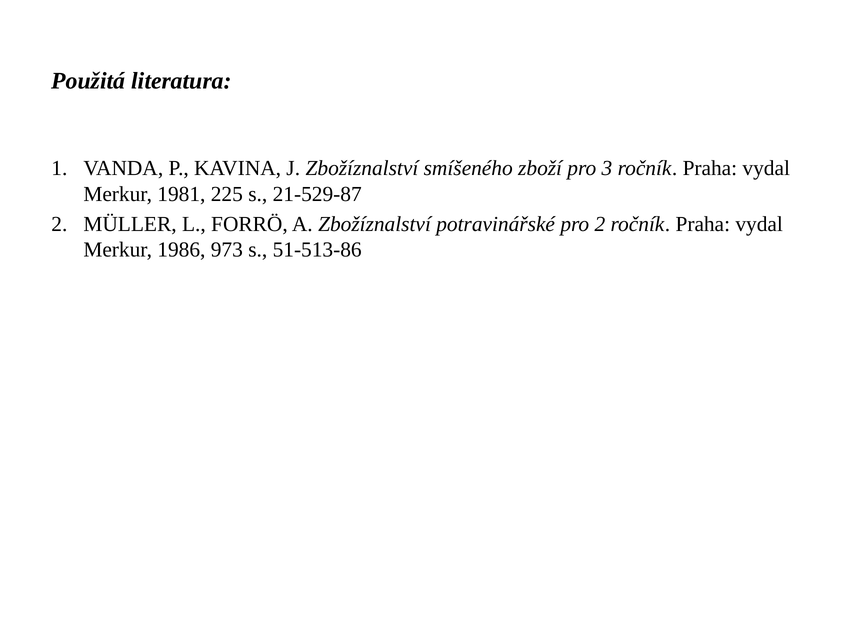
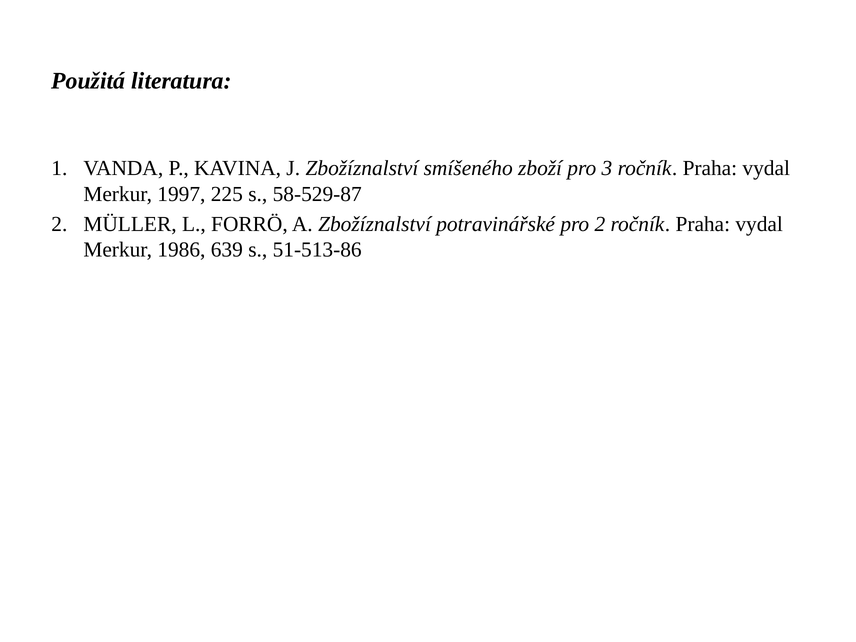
1981: 1981 -> 1997 (181, 194)
21-529-87: 21-529-87 -> 58-529-87 (317, 194)
973: 973 -> 639 (227, 250)
